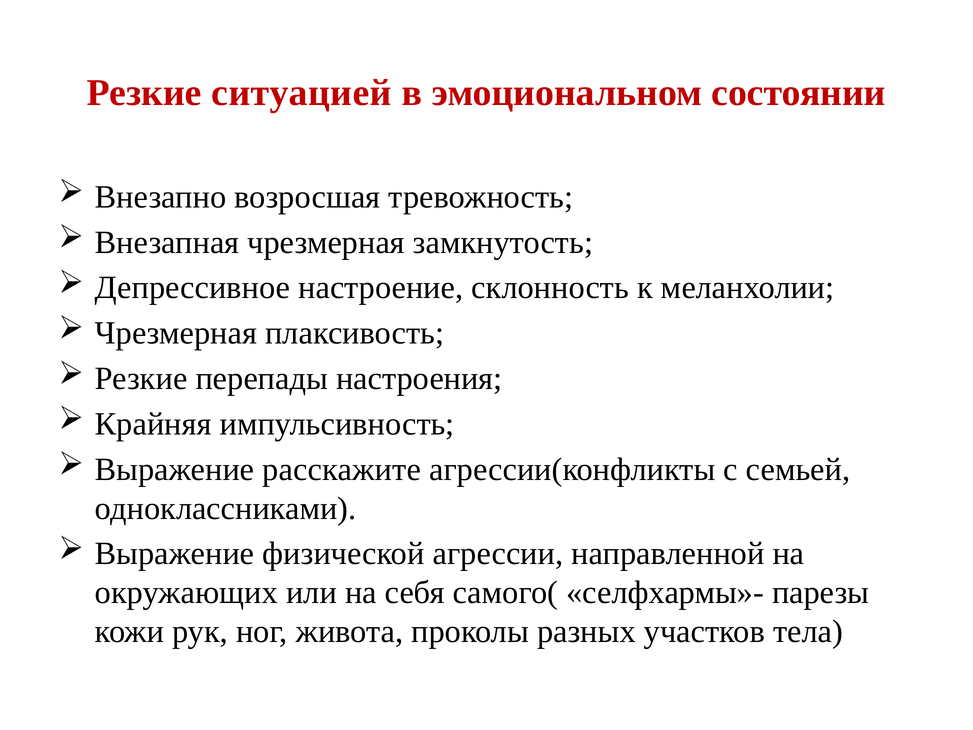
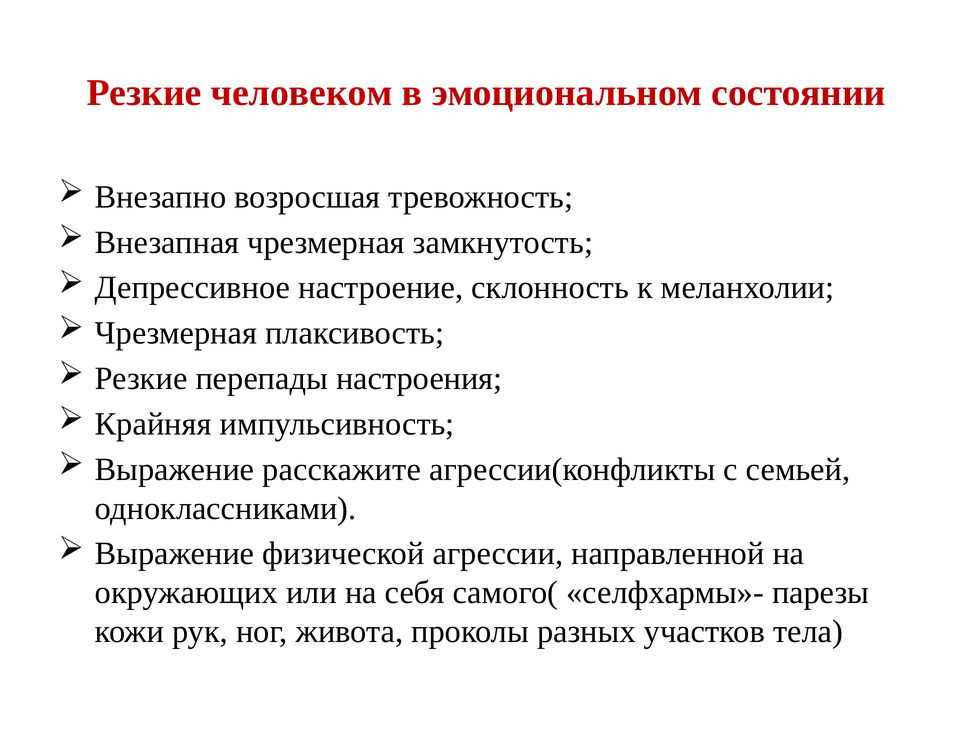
ситуацией: ситуацией -> человеком (302, 93)
